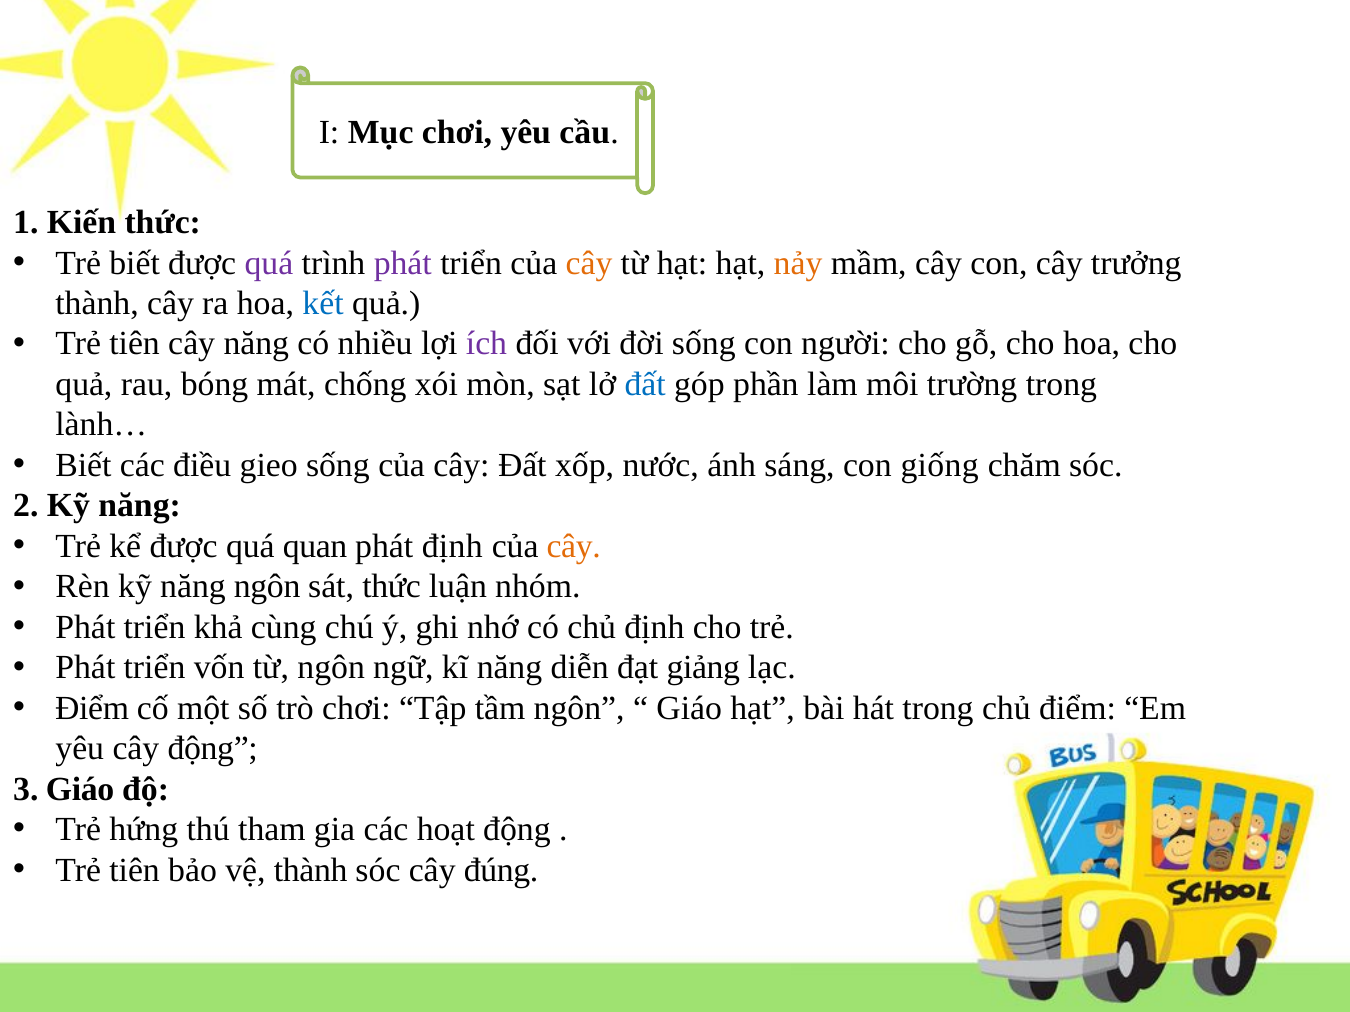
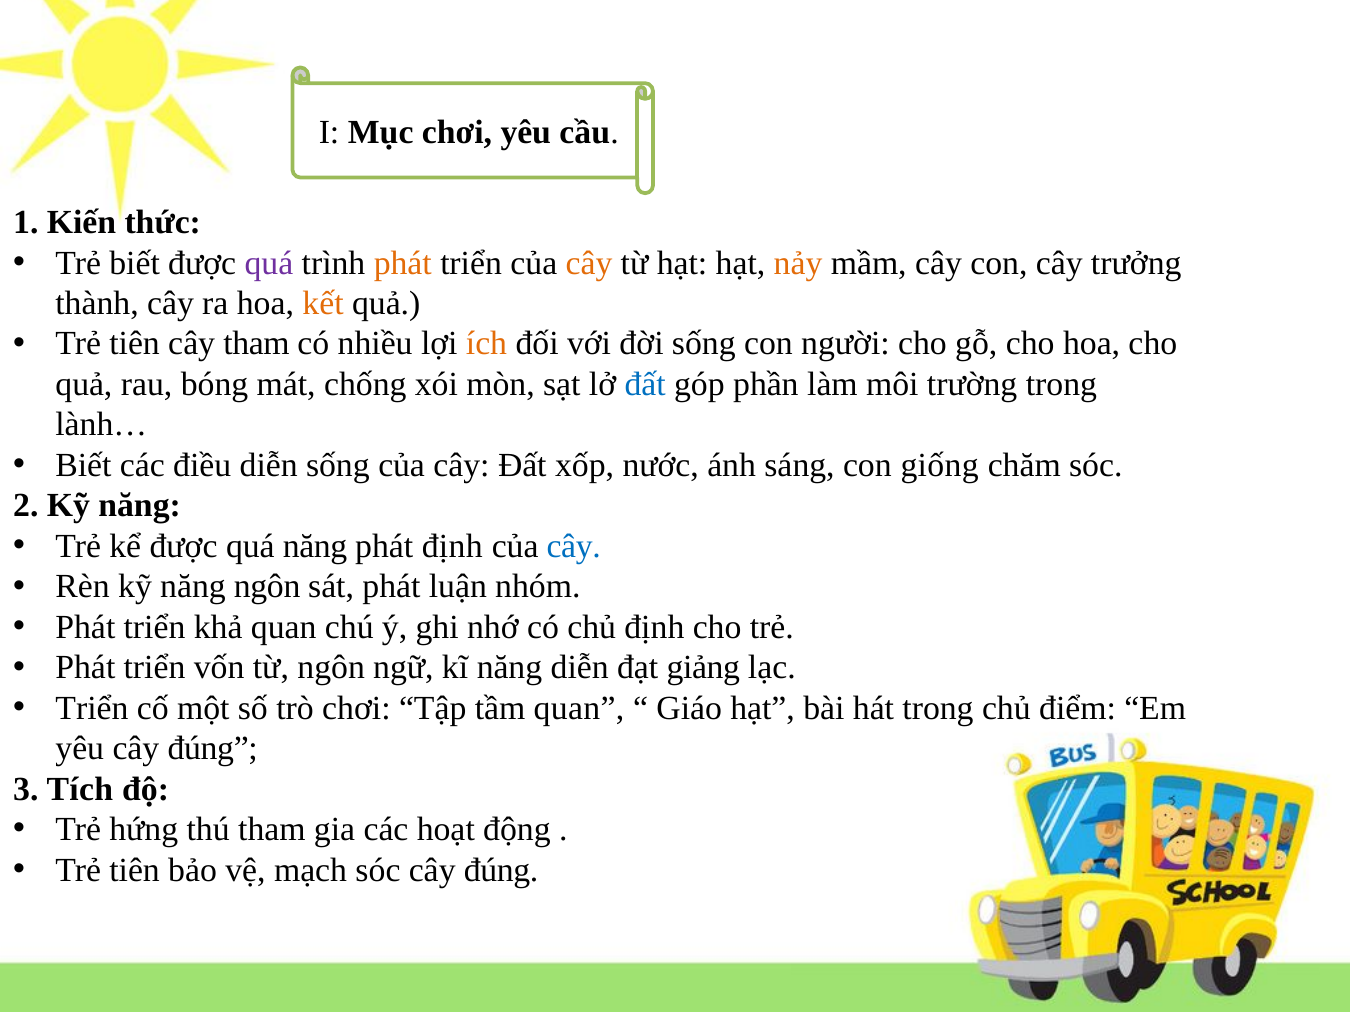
phát colour: purple -> orange (403, 263)
kết colour: blue -> orange (323, 304)
cây năng: năng -> tham (256, 344)
ích colour: purple -> orange (487, 344)
điều gieo: gieo -> diễn (269, 466)
quá quan: quan -> năng (315, 547)
cây colour: orange -> blue (574, 547)
sát thức: thức -> phát (391, 587)
khả cùng: cùng -> quan (284, 628)
Điểm: Điểm -> Triển (92, 709)
tầm ngôn: ngôn -> quan (579, 709)
yêu cây động: động -> đúng (213, 749)
3 Giáo: Giáo -> Tích (80, 790)
vệ thành: thành -> mạch (311, 871)
